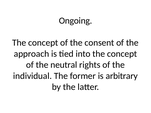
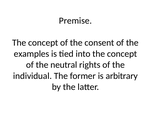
Ongoing: Ongoing -> Premise (75, 21)
approach: approach -> examples (31, 54)
